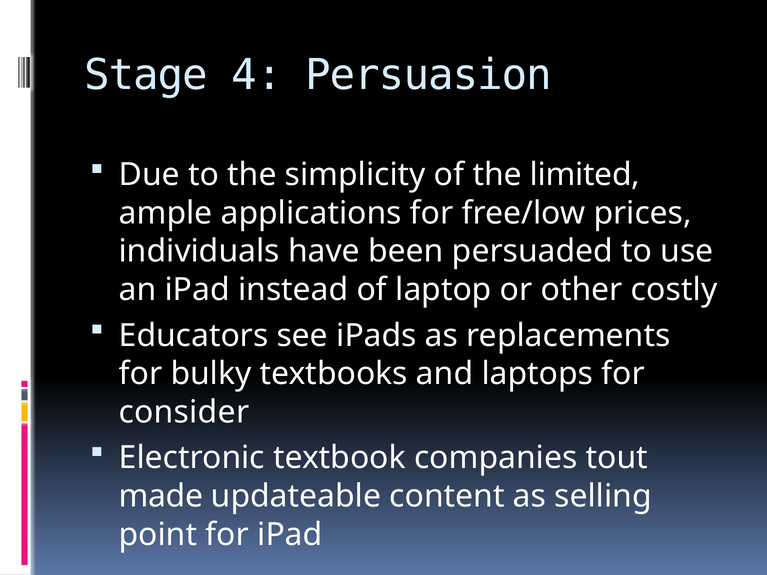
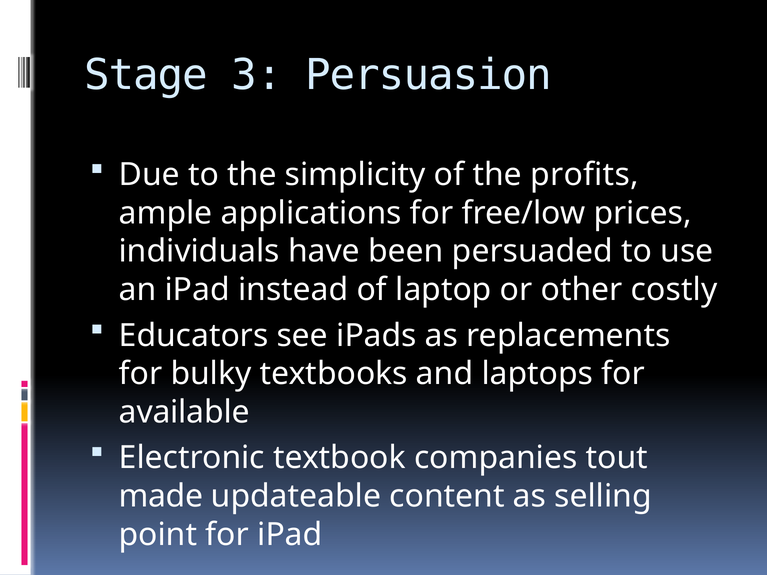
4: 4 -> 3 (257, 75)
limited: limited -> profits (585, 175)
consider: consider -> available (184, 412)
